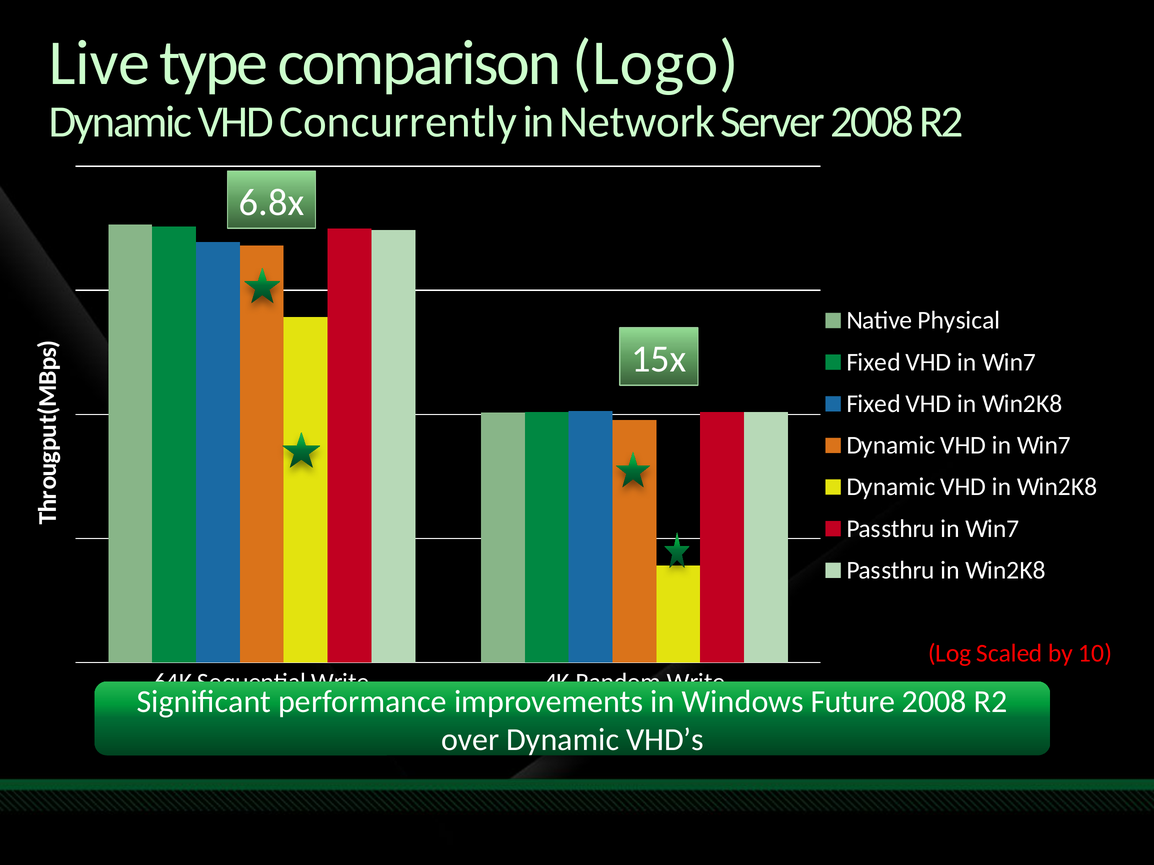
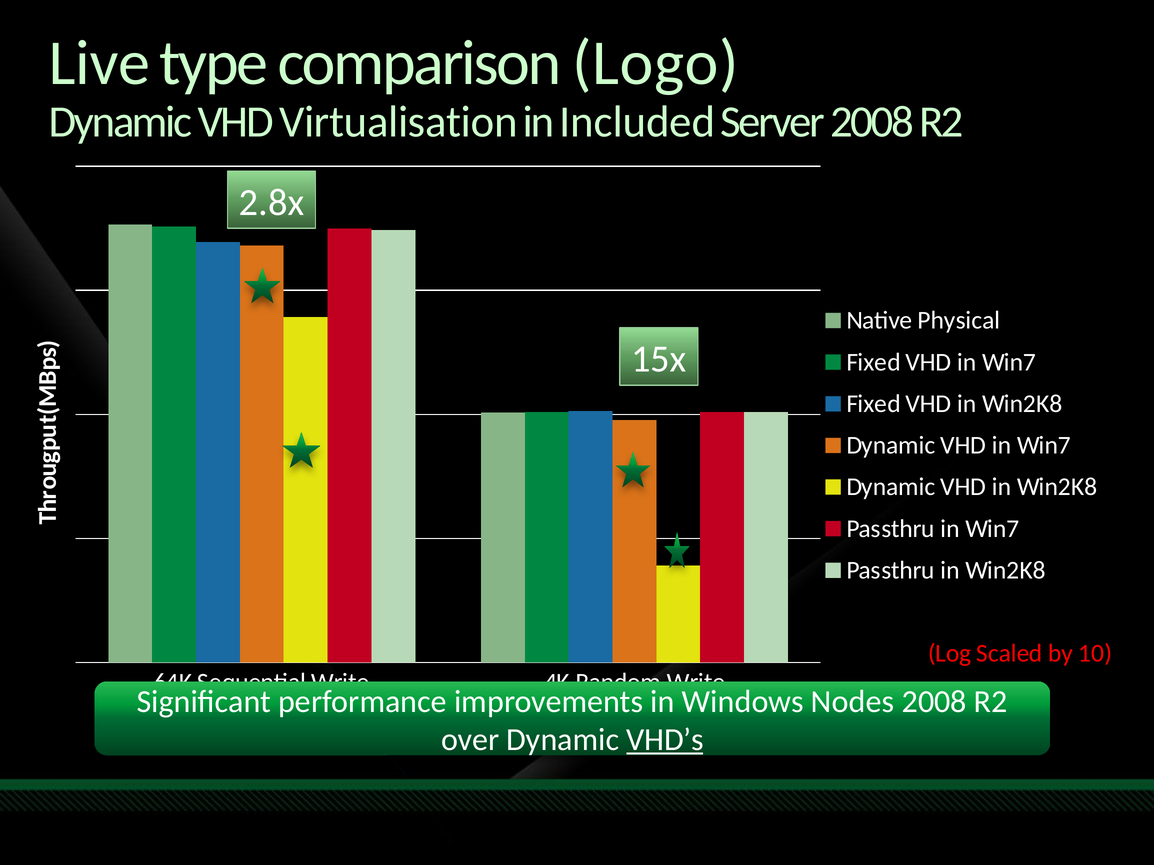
Concurrently: Concurrently -> Virtualisation (398, 122)
Network: Network -> Included (637, 122)
6.8x: 6.8x -> 2.8x (272, 202)
Future: Future -> Nodes (853, 702)
VHD’s underline: none -> present (665, 740)
